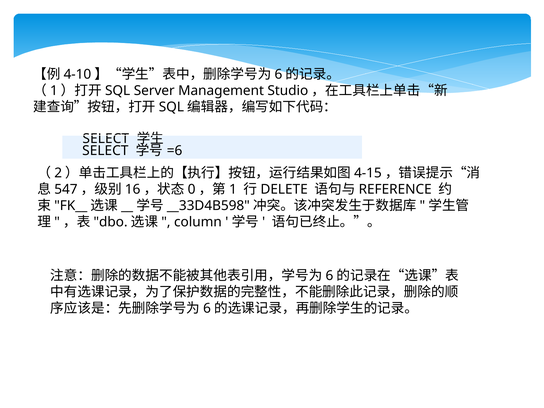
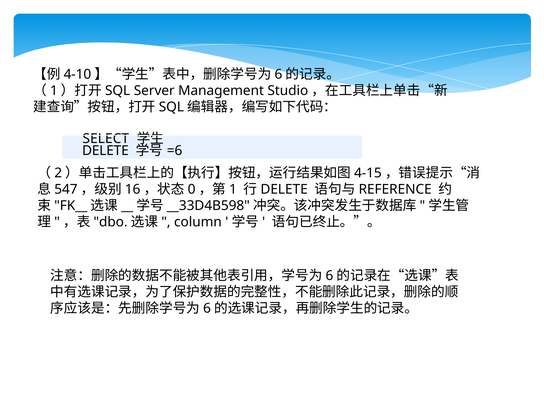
SELECT: SELECT -> DELETE (105, 151)
